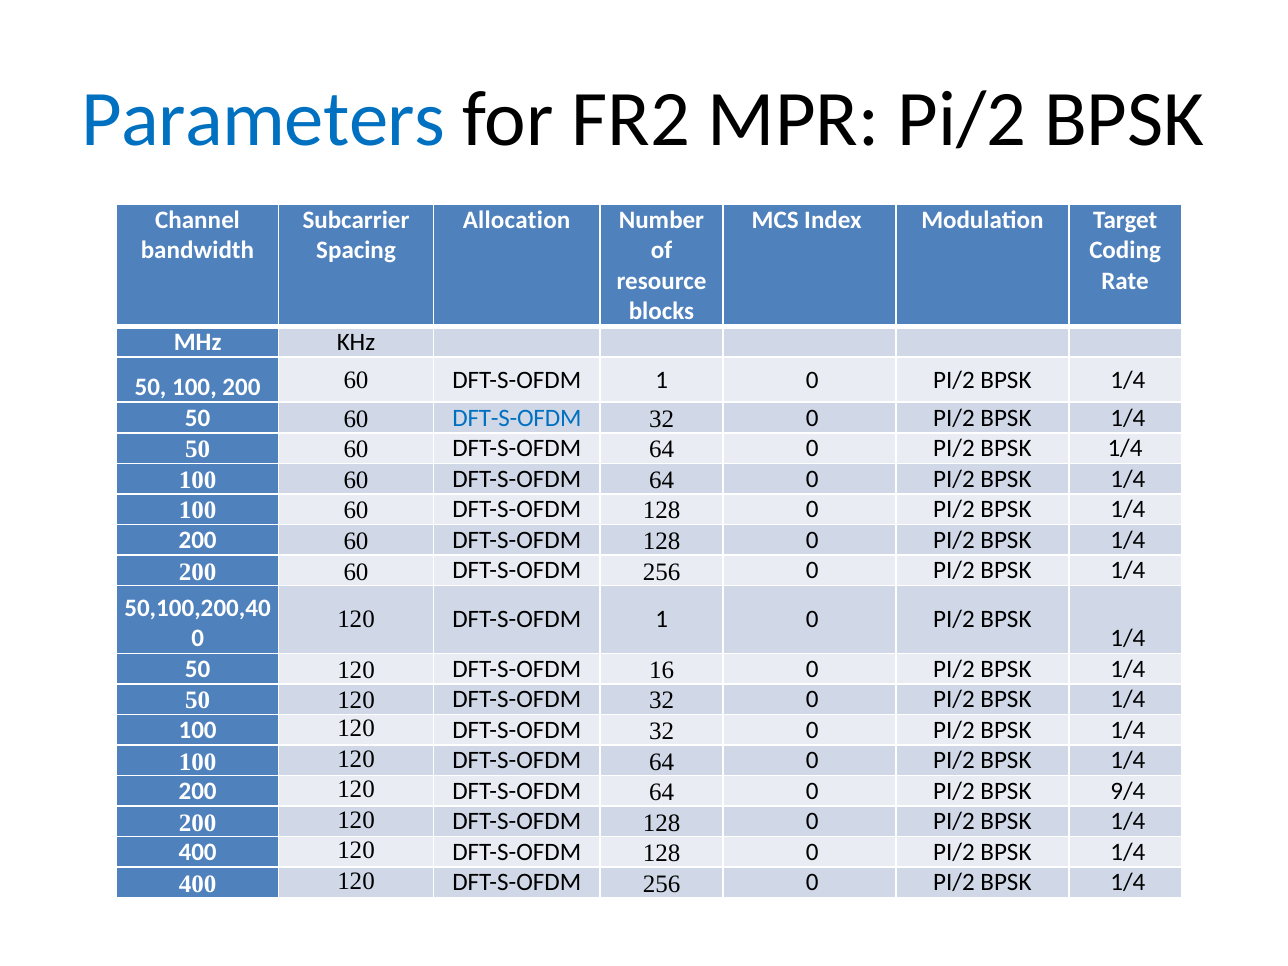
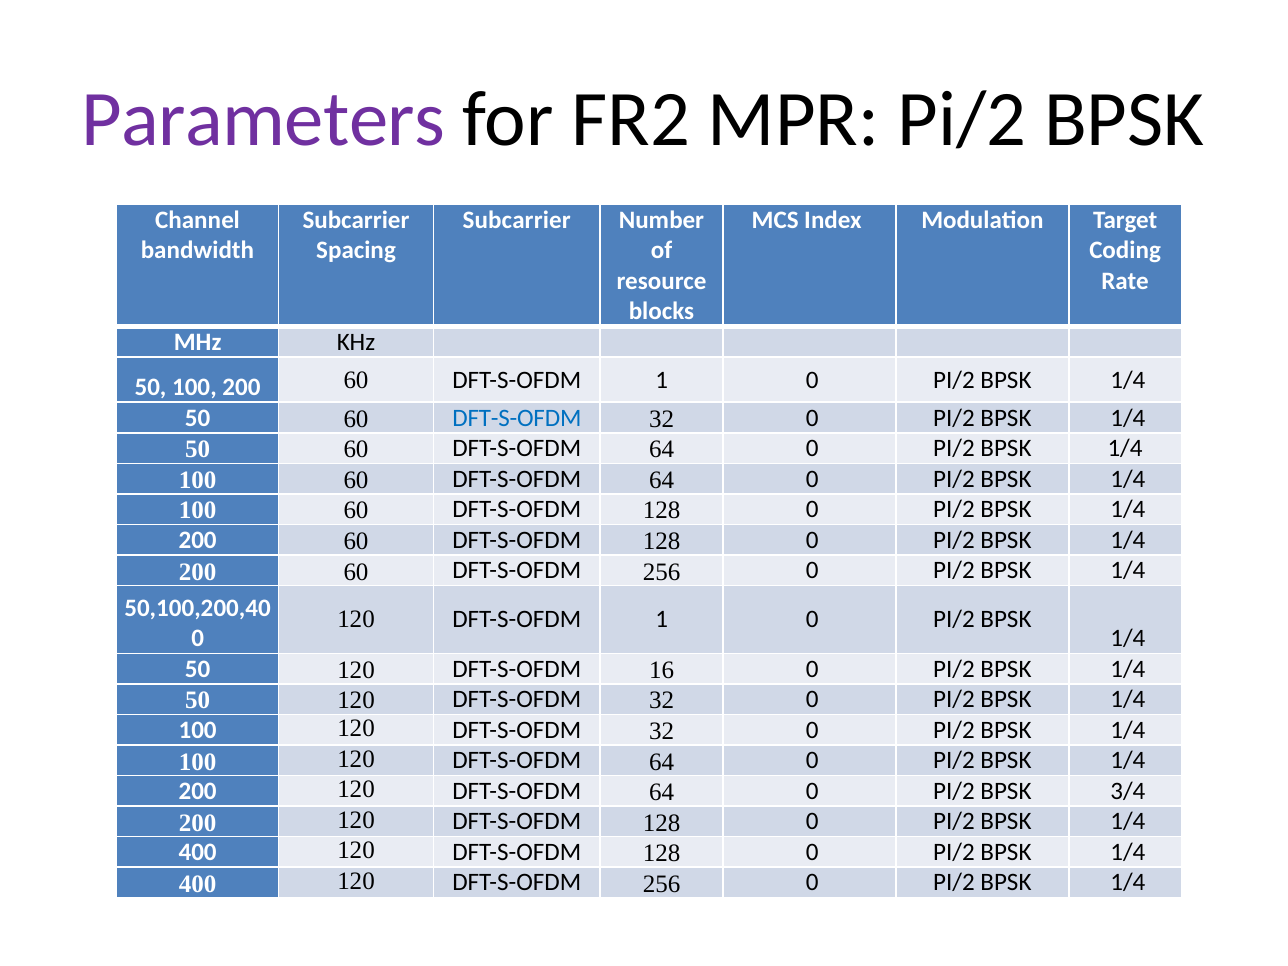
Parameters colour: blue -> purple (264, 120)
Allocation: Allocation -> Subcarrier (517, 220)
9/4: 9/4 -> 3/4 (1128, 791)
